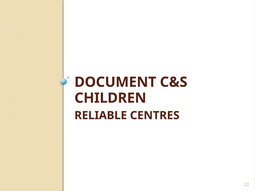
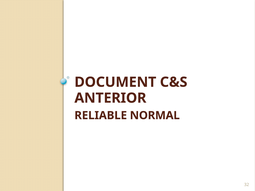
CHILDREN: CHILDREN -> ANTERIOR (110, 98)
CENTRES: CENTRES -> NORMAL (155, 116)
